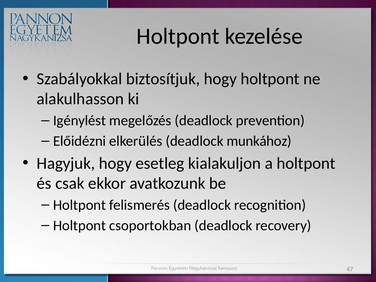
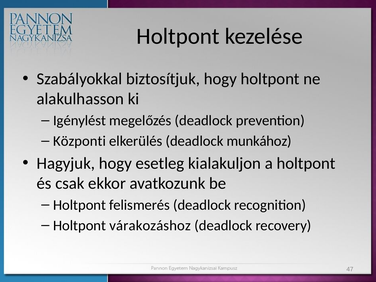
Előidézni: Előidézni -> Központi (79, 141)
csoportokban: csoportokban -> várakozáshoz (150, 225)
